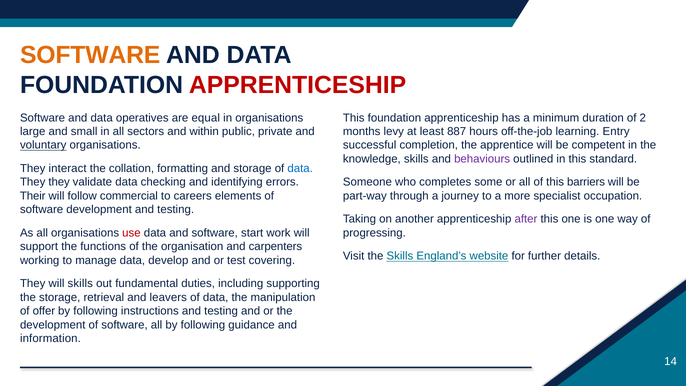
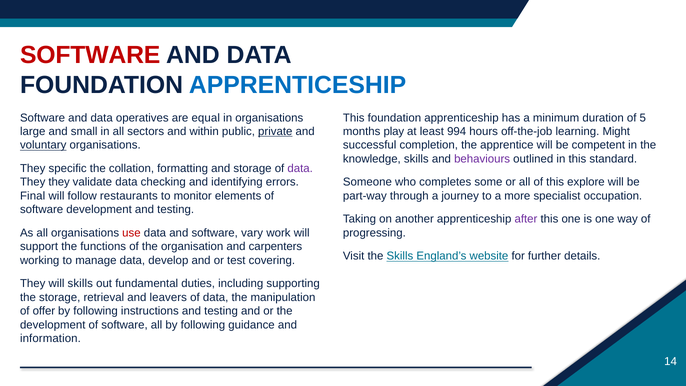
SOFTWARE colour: orange -> red (90, 55)
APPRENTICESHIP colour: red -> blue (298, 85)
2: 2 -> 5 (643, 118)
private underline: none -> present (275, 131)
levy: levy -> play (394, 131)
887: 887 -> 994 (457, 131)
Entry: Entry -> Might (616, 131)
interact: interact -> specific (68, 168)
data colour: blue -> purple (300, 168)
barriers: barriers -> explore (586, 182)
Their: Their -> Final (33, 196)
commercial: commercial -> restaurants (129, 196)
careers: careers -> monitor (193, 196)
start: start -> vary (252, 233)
